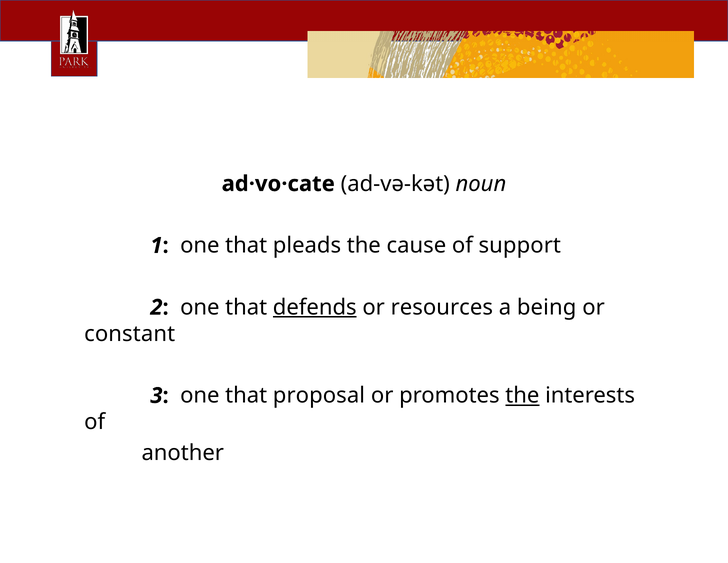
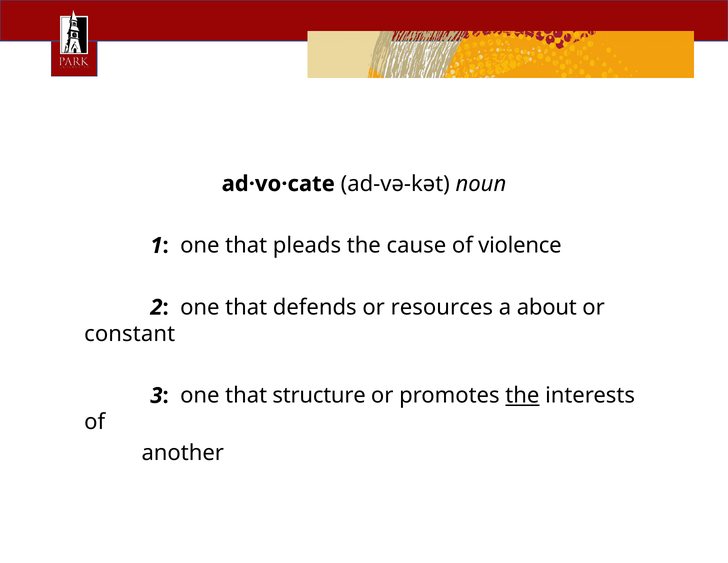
support: support -> violence (520, 245)
defends underline: present -> none (315, 307)
being: being -> about (547, 307)
proposal: proposal -> structure (319, 395)
